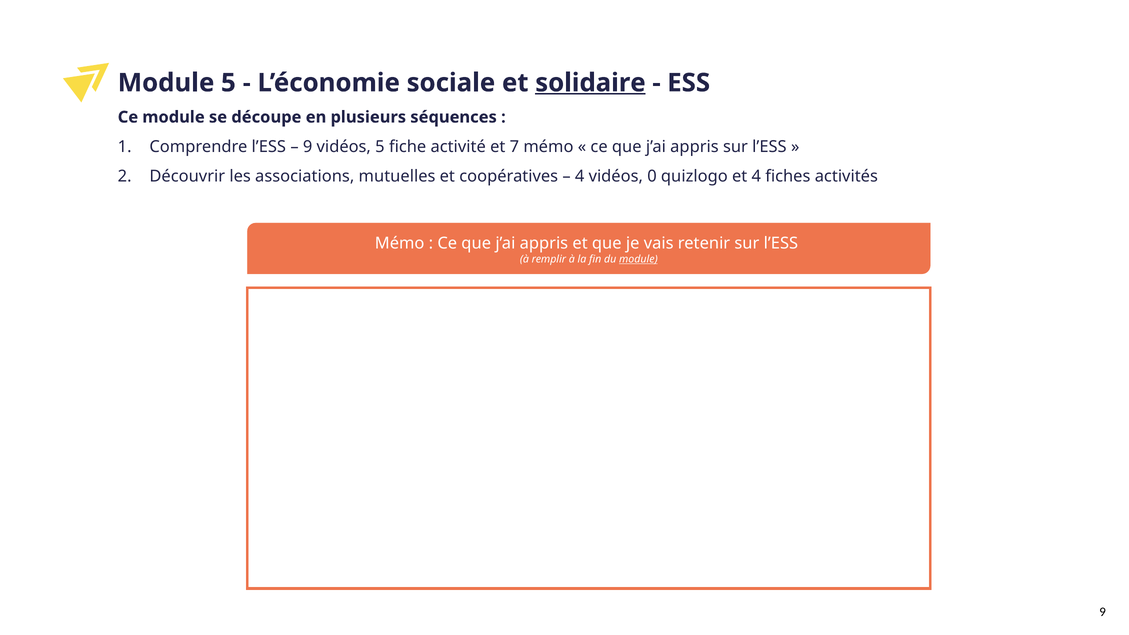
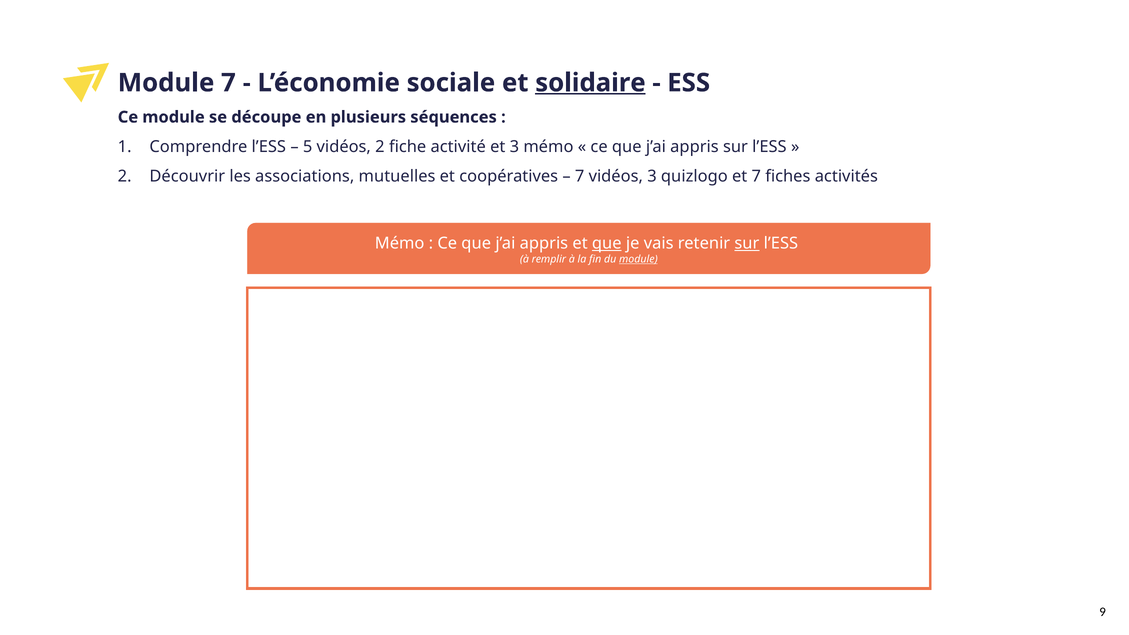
Module 5: 5 -> 7 (228, 83)
9: 9 -> 5 (308, 147)
vidéos 5: 5 -> 2 (380, 147)
et 7: 7 -> 3 (514, 147)
4: 4 -> 7 (580, 176)
vidéos 0: 0 -> 3 (652, 176)
et 4: 4 -> 7 (756, 176)
que underline: none -> present (607, 243)
sur underline: none -> present (747, 243)
